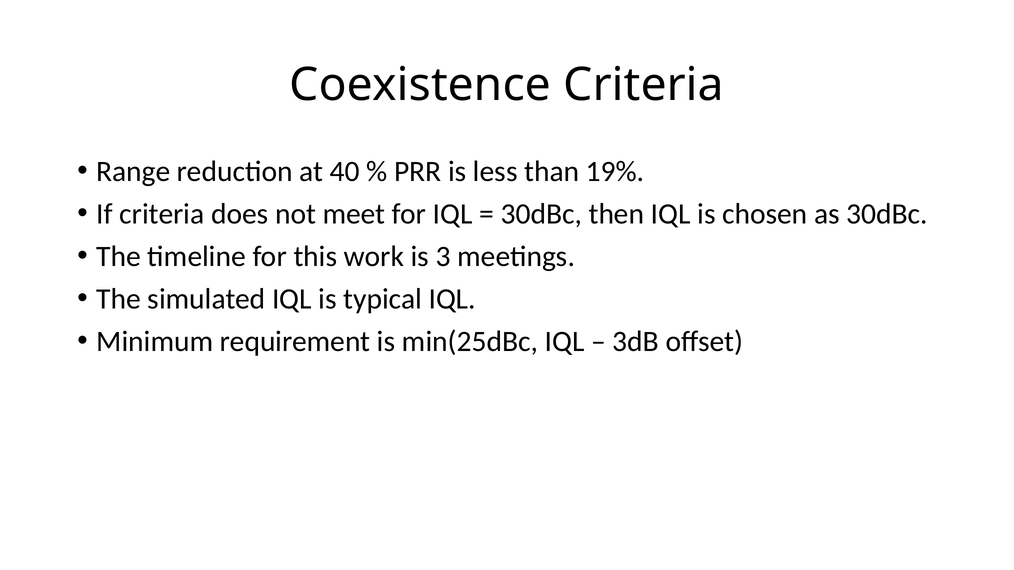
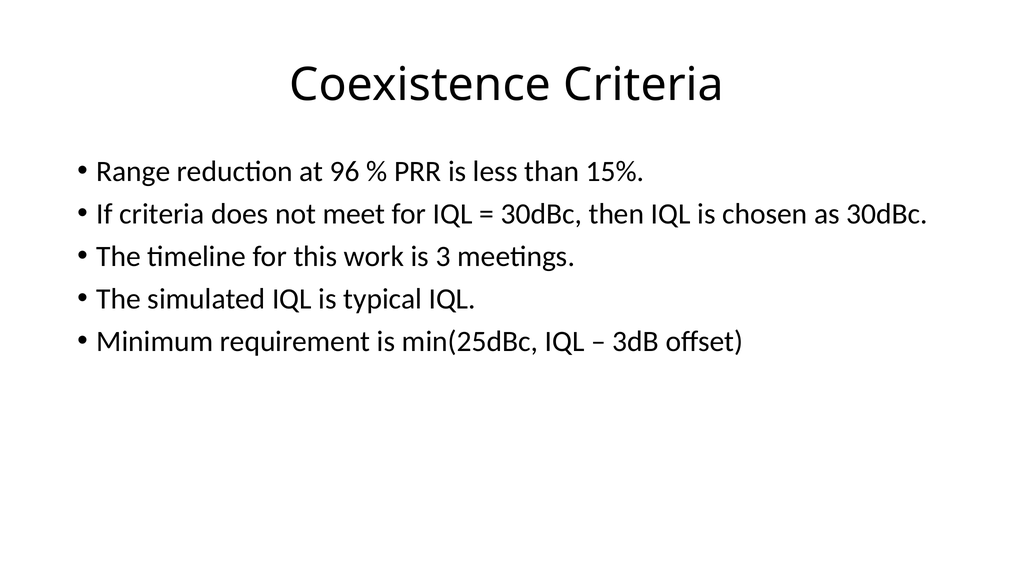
40: 40 -> 96 (345, 171)
19%: 19% -> 15% (615, 171)
